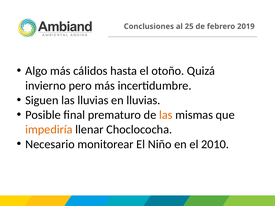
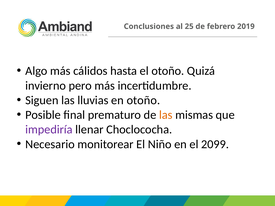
en lluvias: lluvias -> otoño (143, 100)
impediría colour: orange -> purple (49, 130)
2010: 2010 -> 2099 (215, 144)
